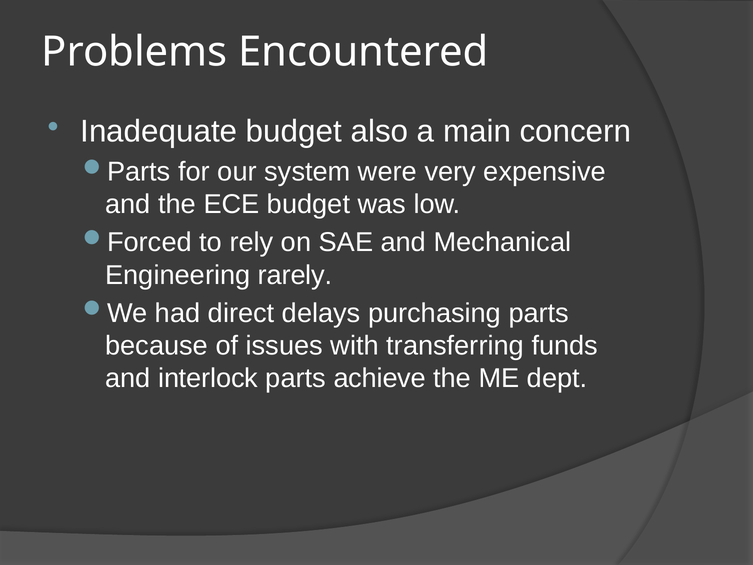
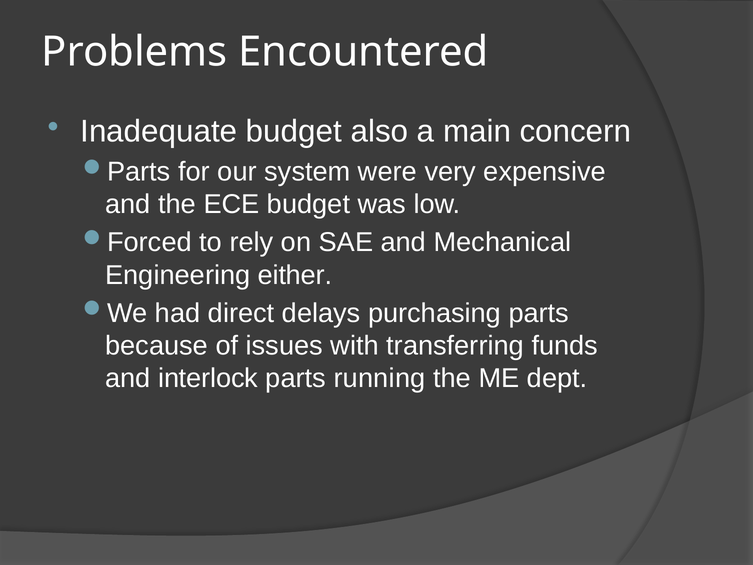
rarely: rarely -> either (295, 275)
achieve: achieve -> running (380, 378)
